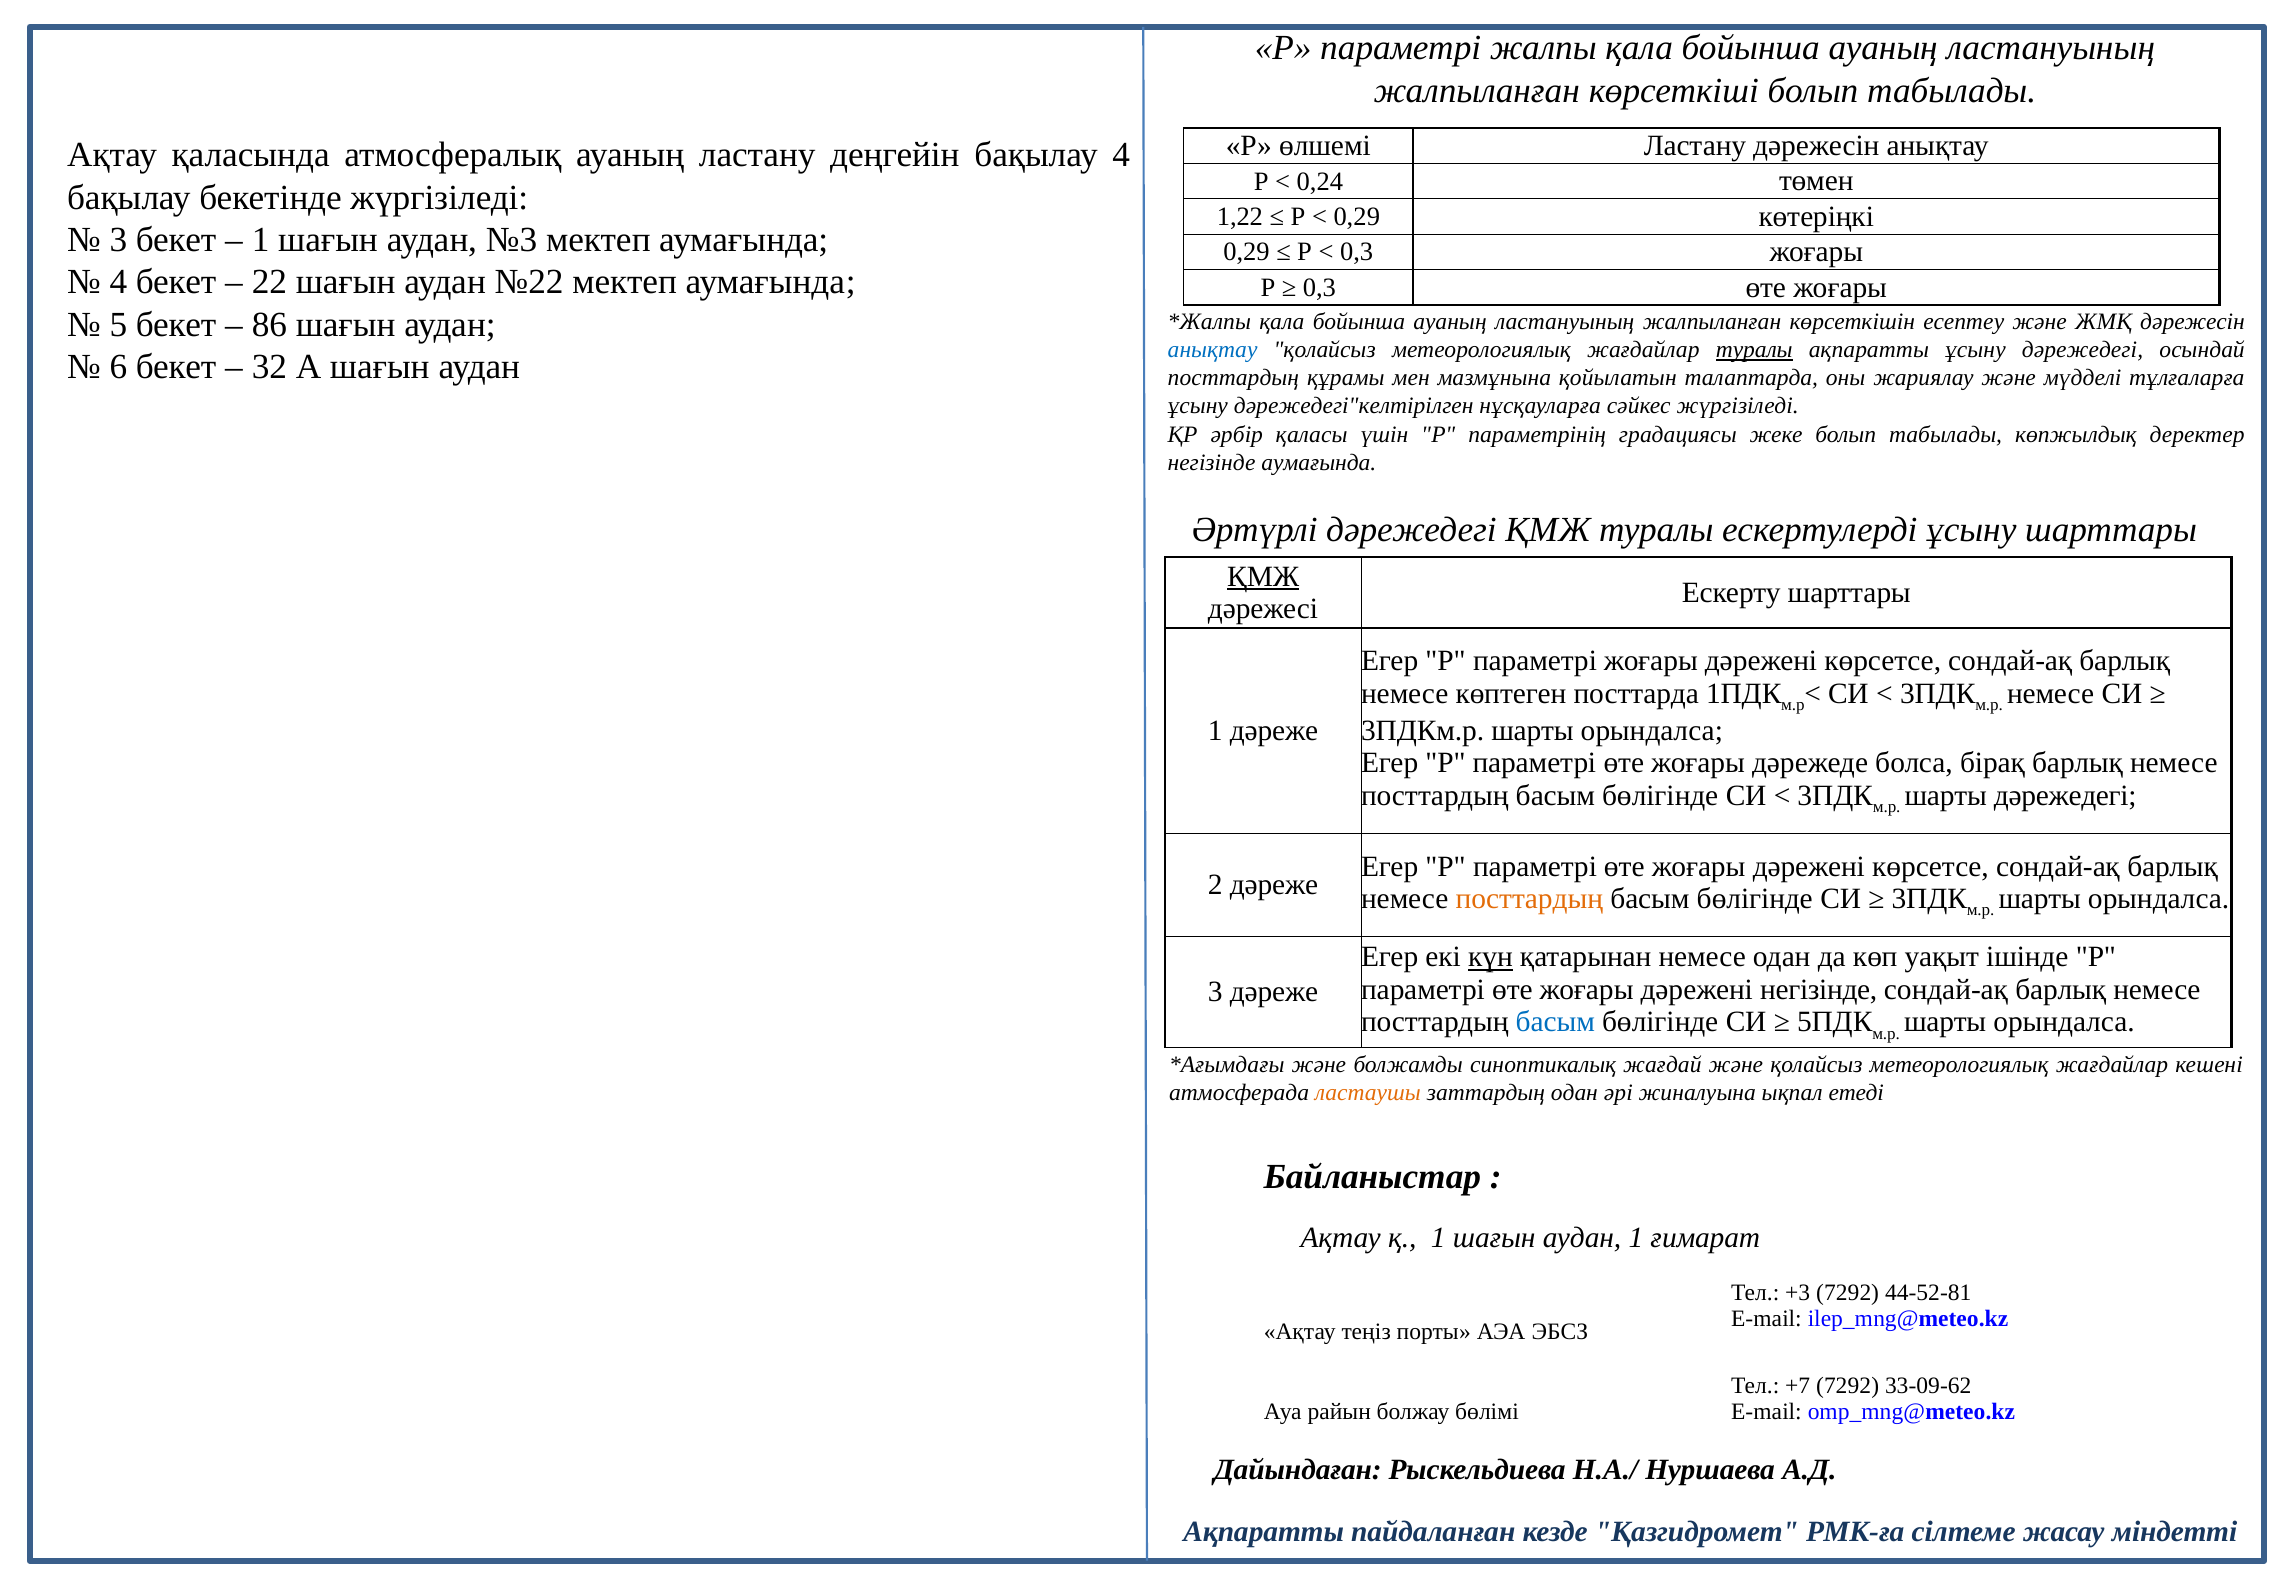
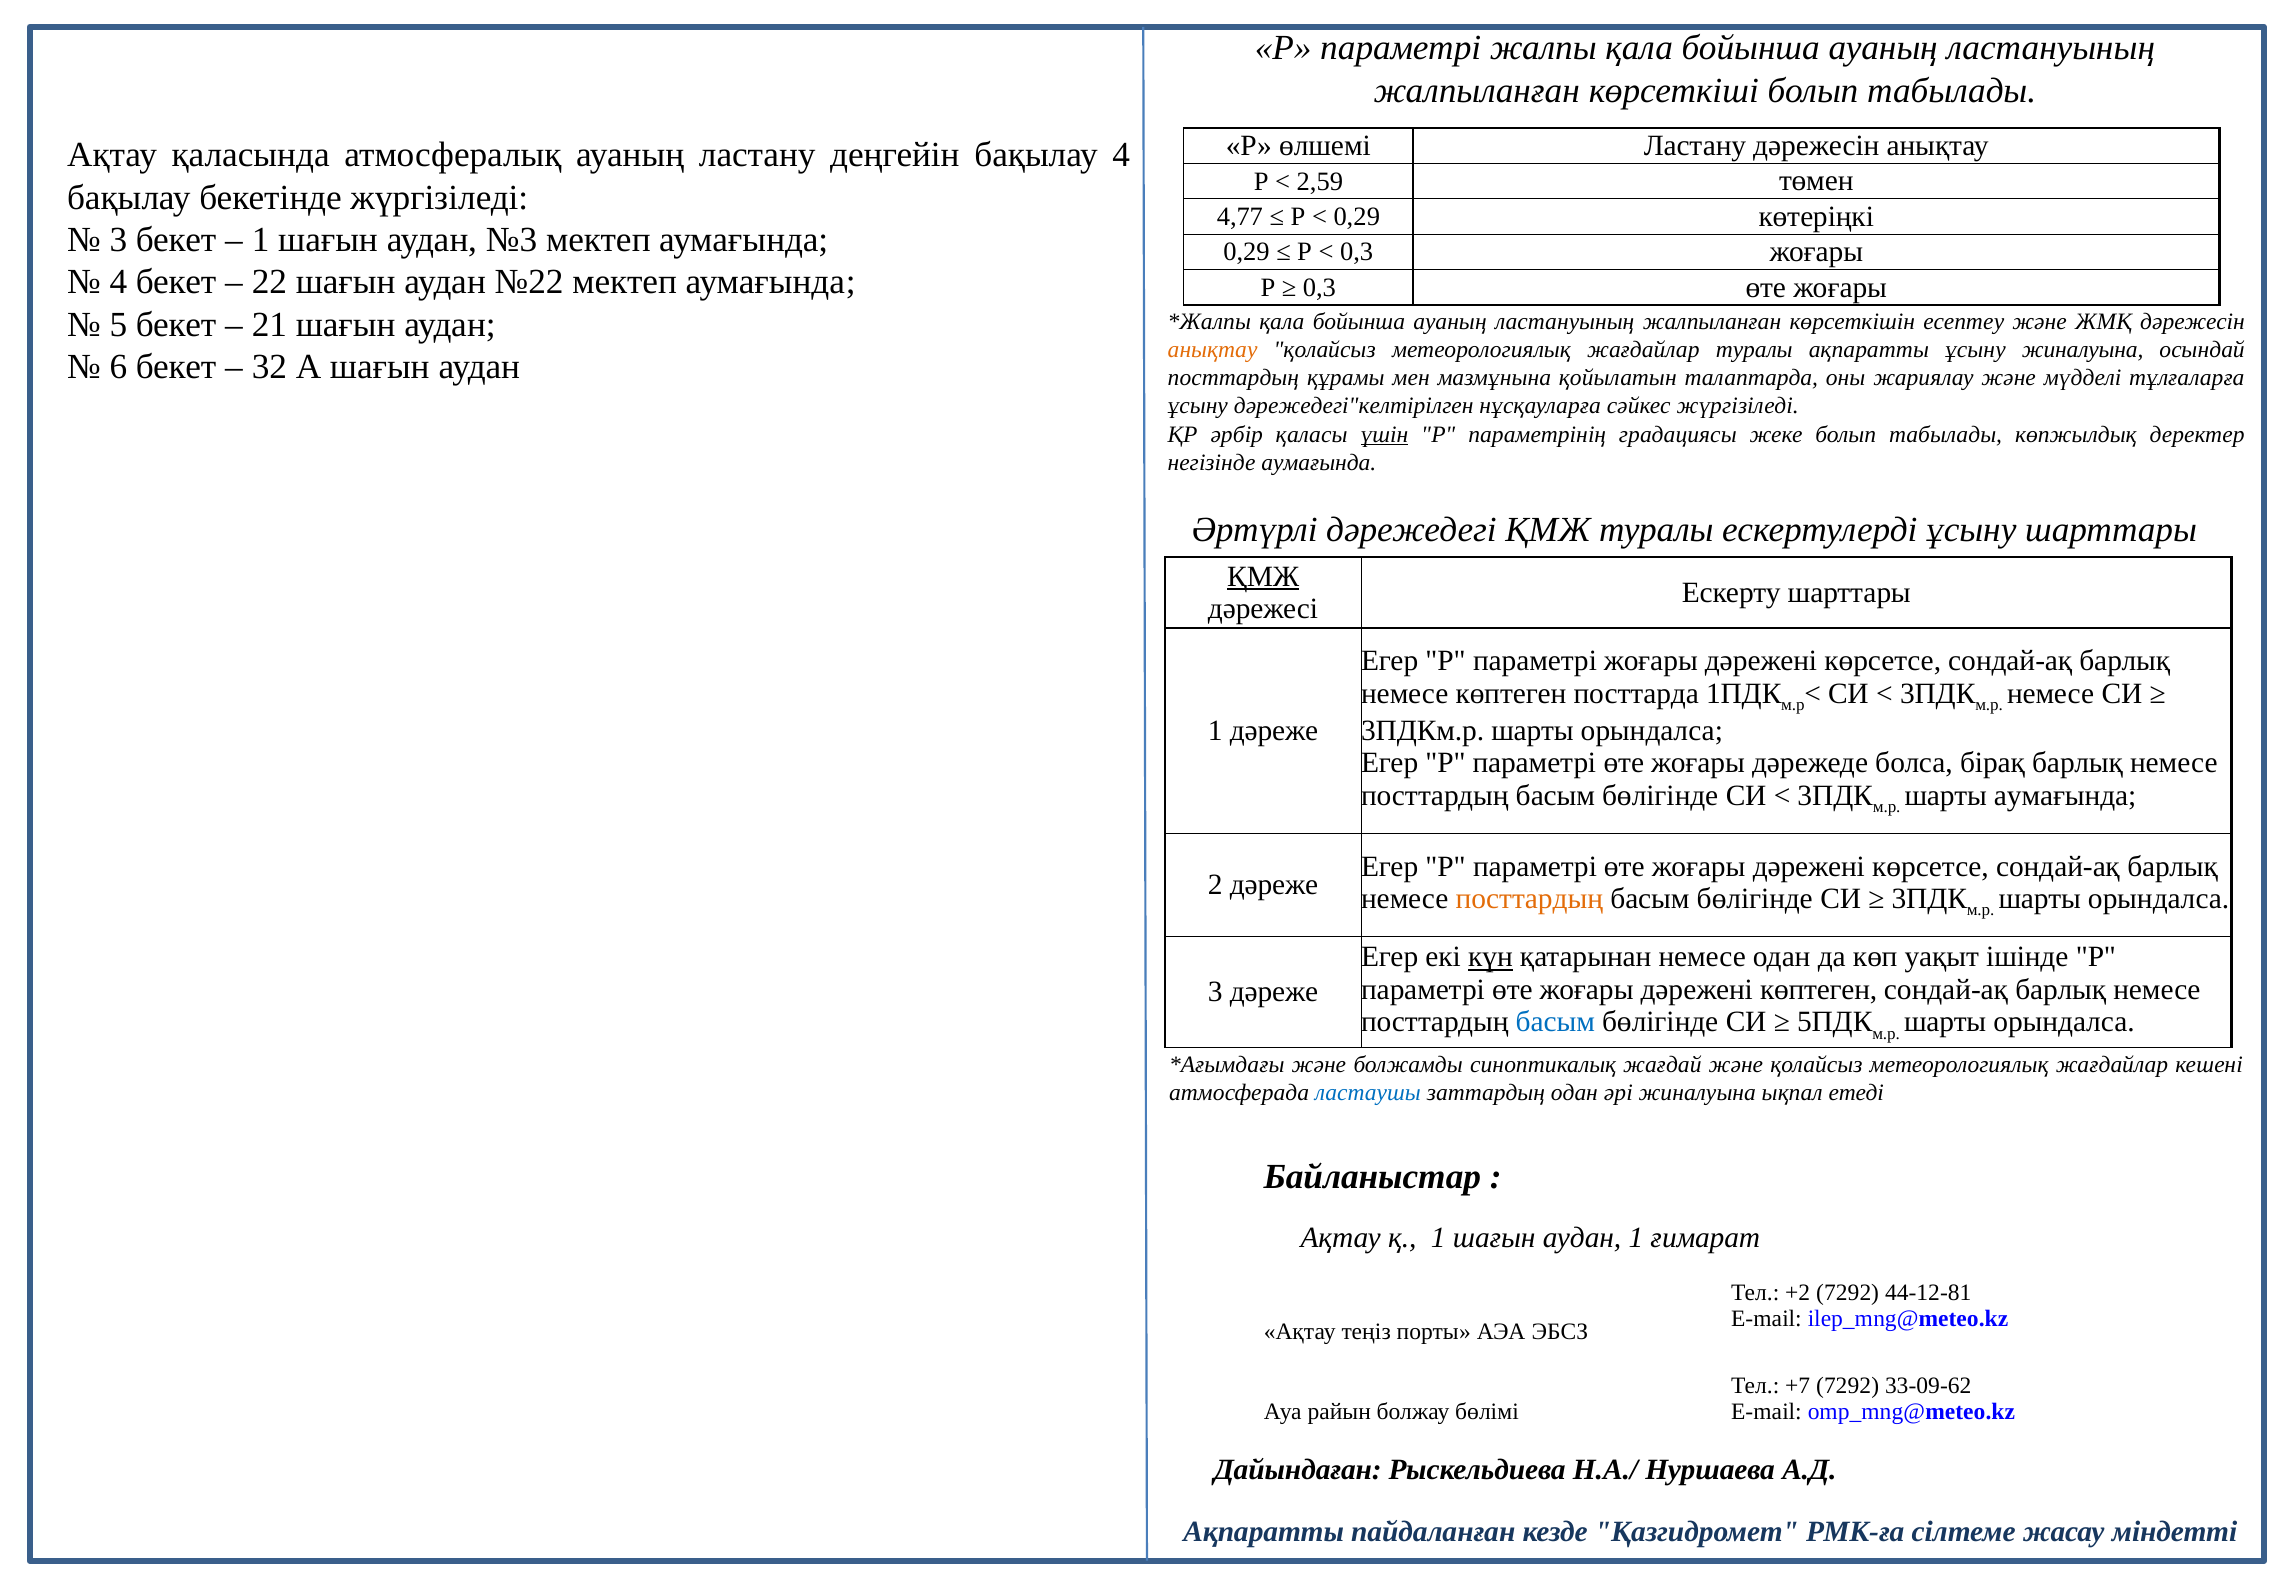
0,24: 0,24 -> 2,59 (1320, 181)
1,22: 1,22 -> 4,77 (1240, 217)
86: 86 -> 21 (269, 325)
анықтау colour: blue -> orange (1213, 350)
туралы underline: present -> none (1754, 350)
ұсыну дәрежедегі: дәрежедегі -> жиналуына (2083, 350)
үшін underline: none -> present (1384, 434)
шарты дәрежедегі: дәрежедегі -> аумағында (2065, 796)
дәрежені негізінде: негізінде -> көптеген (1819, 990)
ластаушы colour: orange -> blue (1368, 1093)
+3: +3 -> +2 (1798, 1293)
44-52-81: 44-52-81 -> 44-12-81 (1928, 1293)
